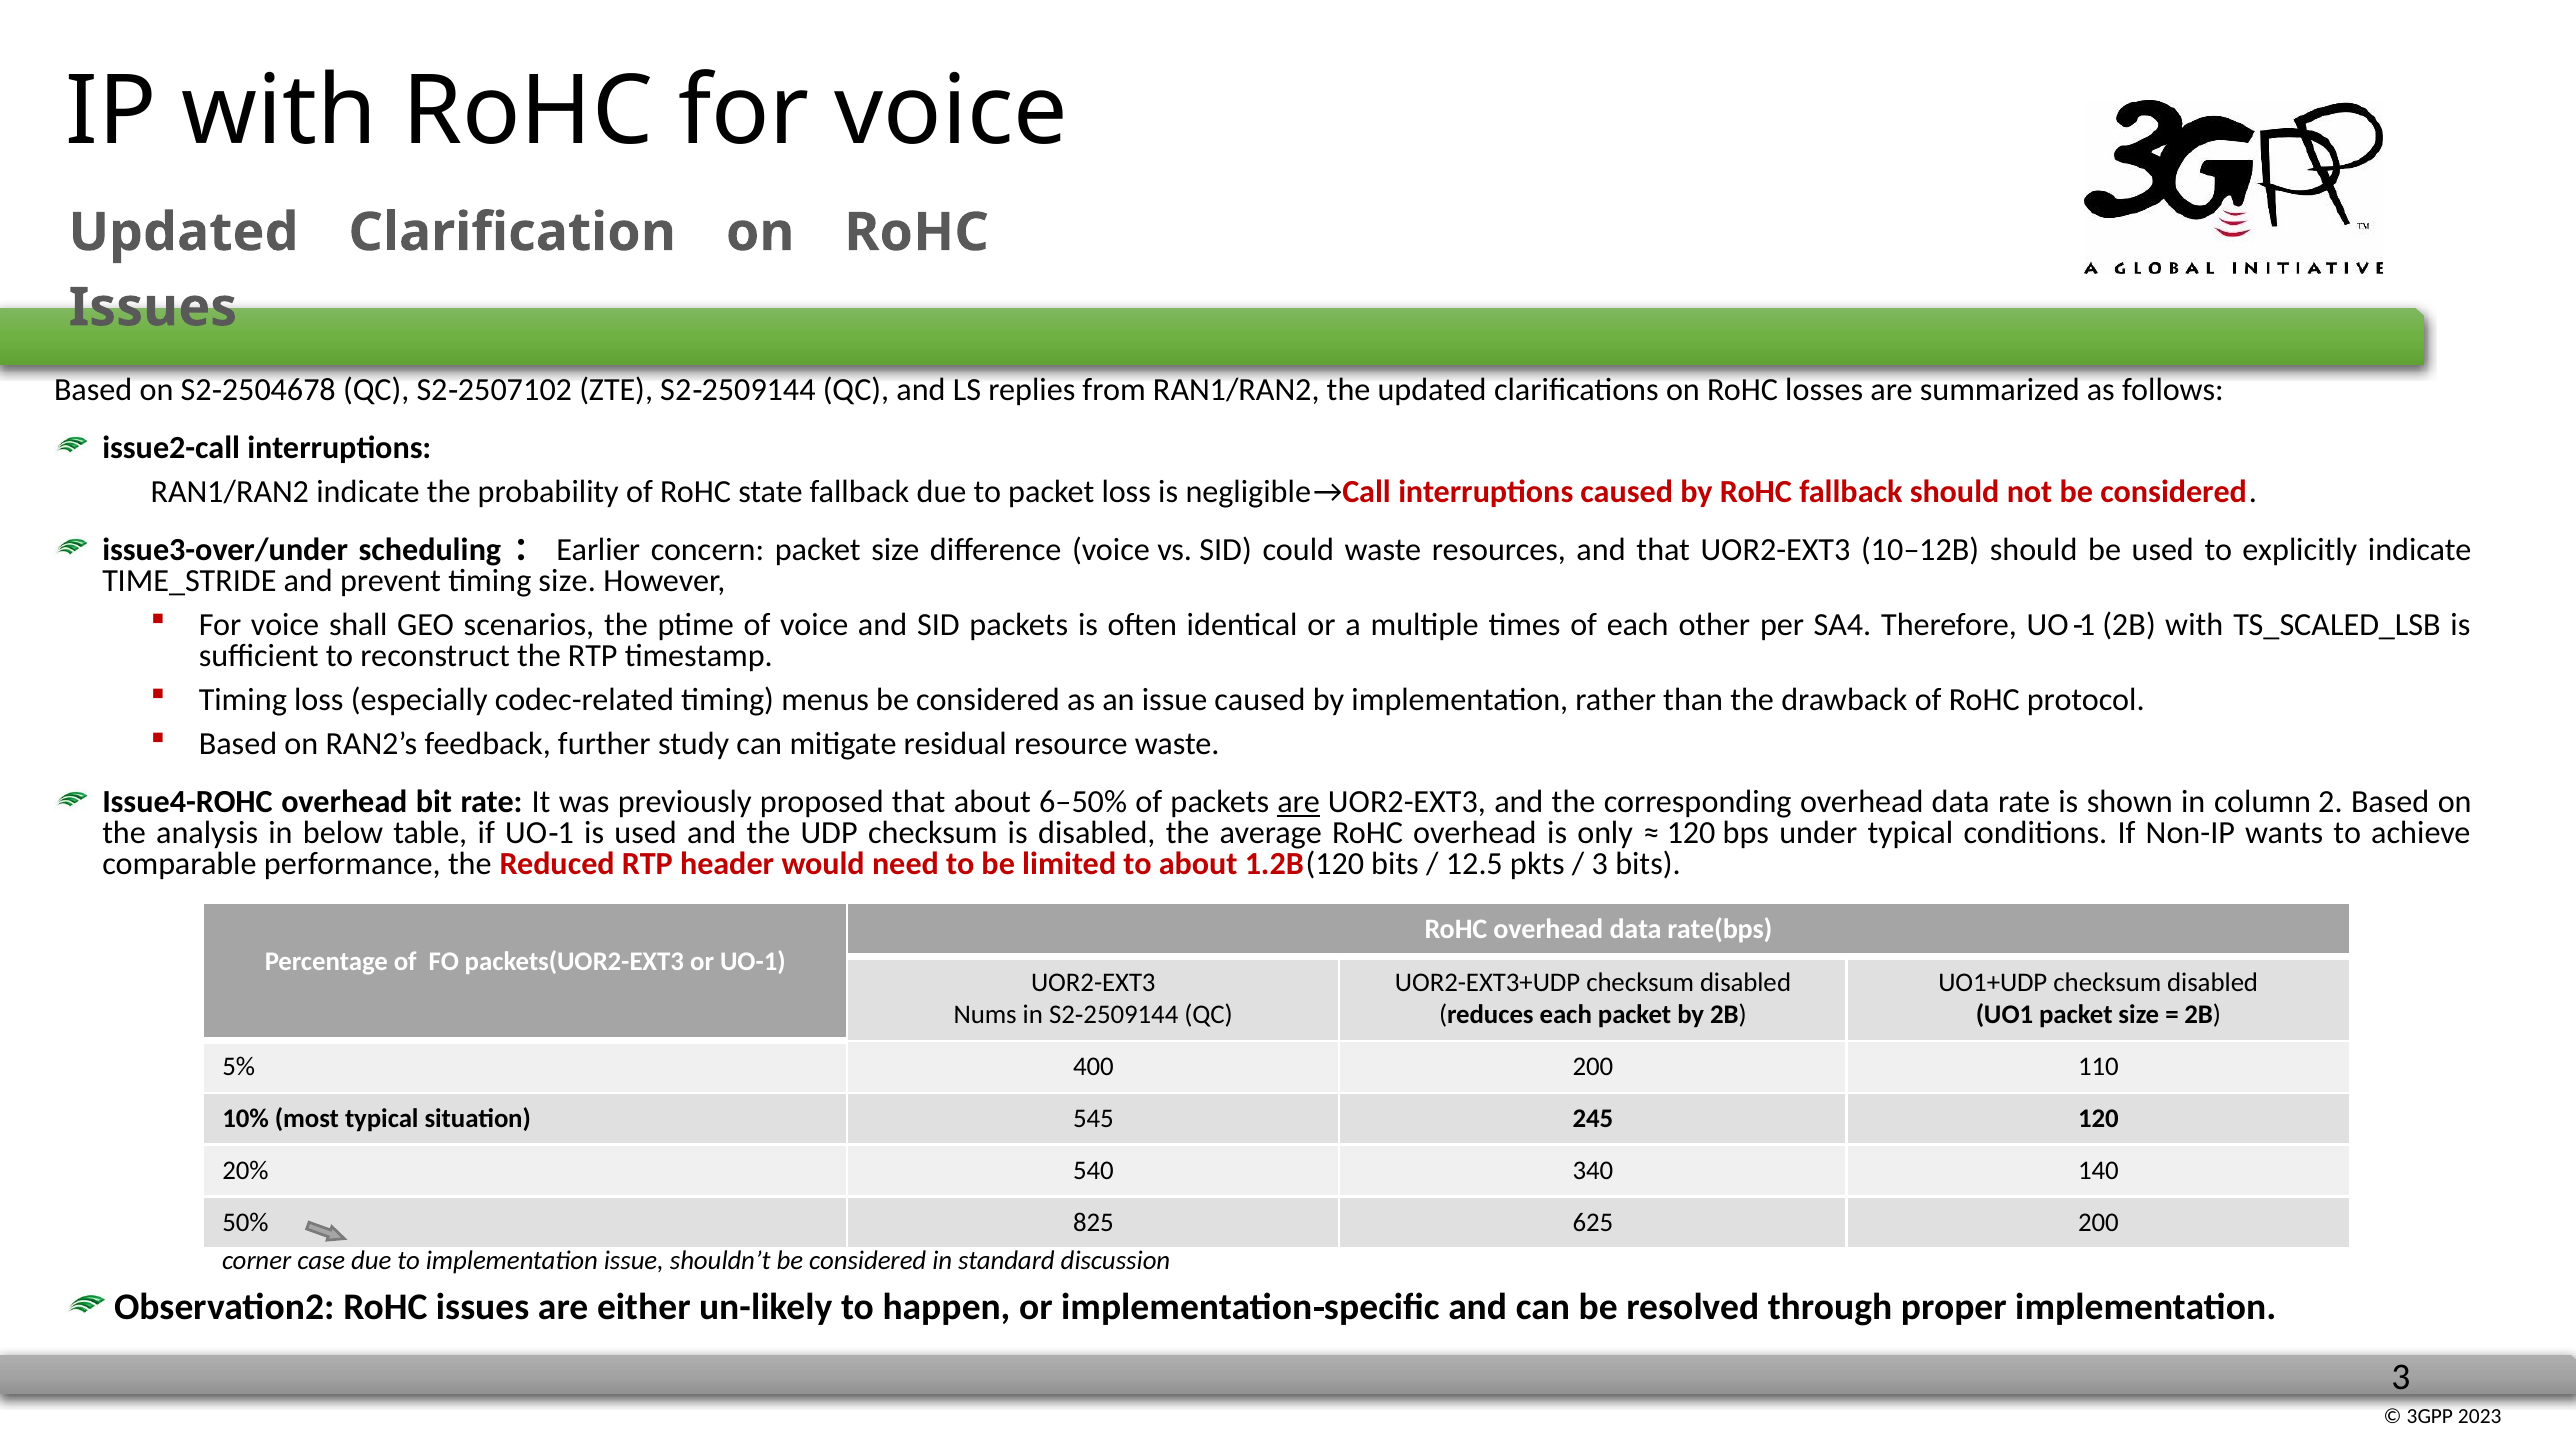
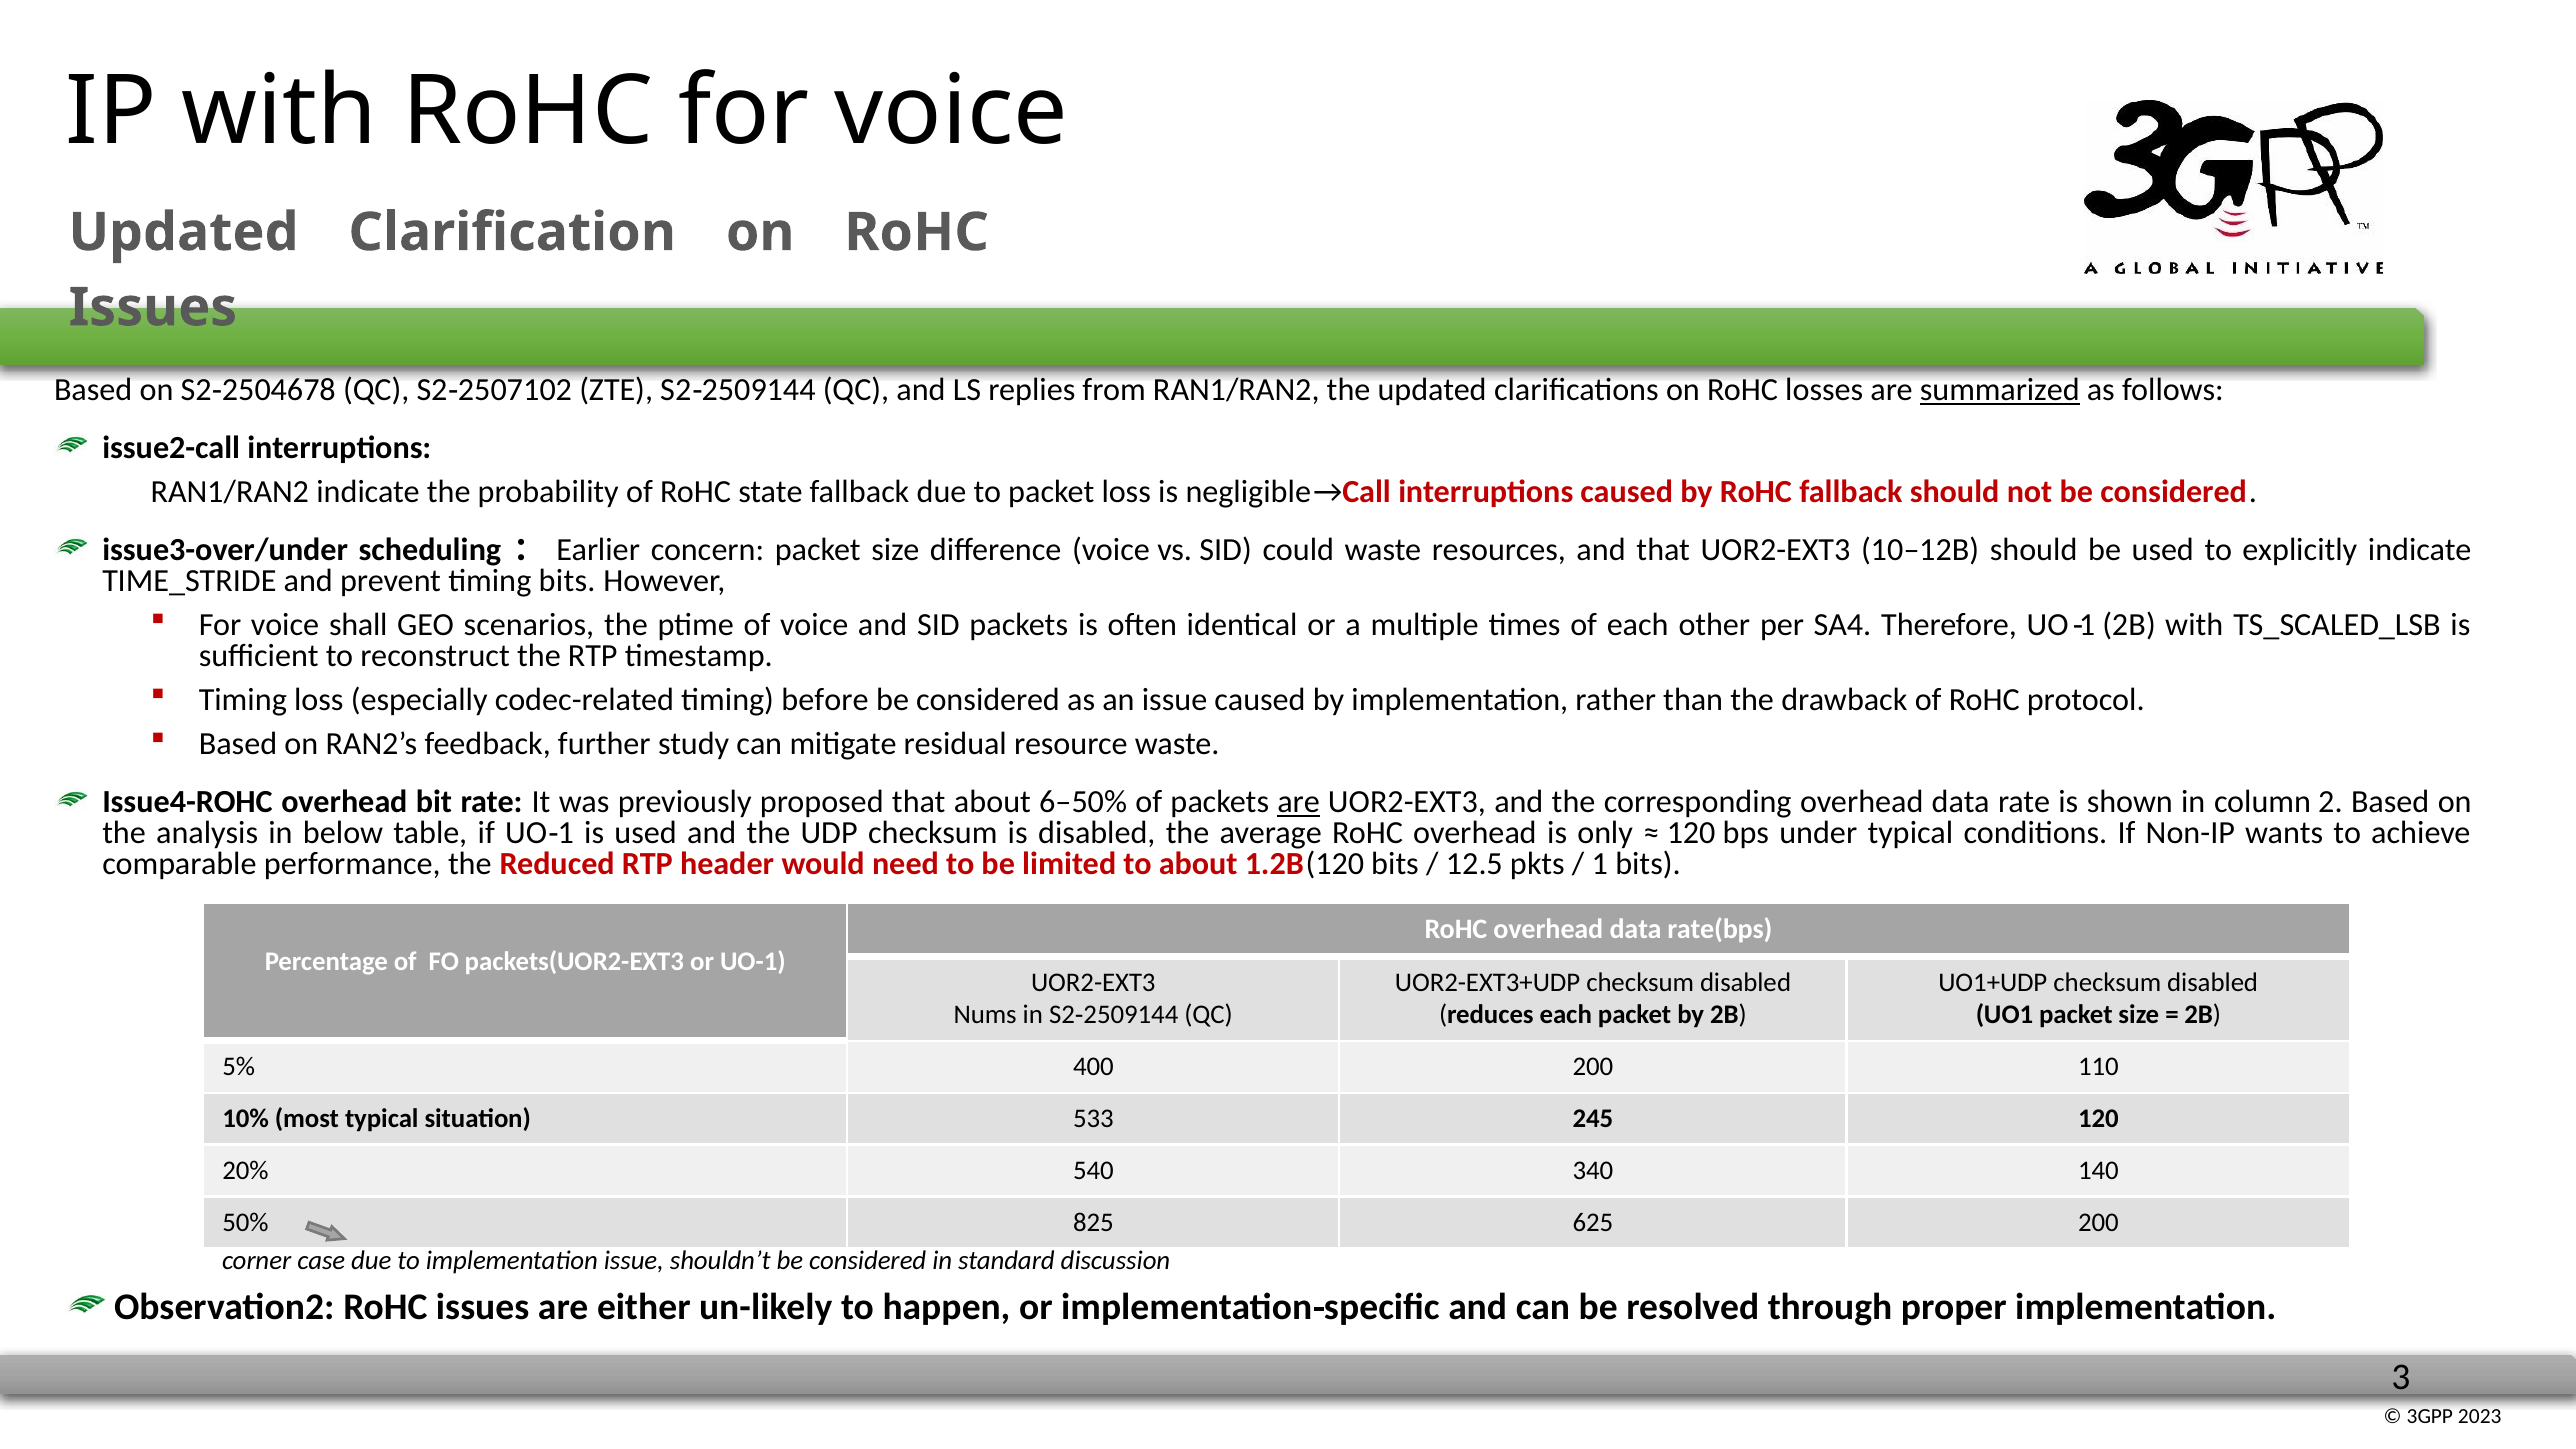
summarized underline: none -> present (2000, 390)
timing size: size -> bits (567, 581)
menus: menus -> before (825, 700)
3: 3 -> 1 (1600, 864)
545: 545 -> 533 (1093, 1119)
